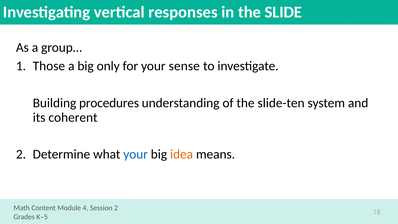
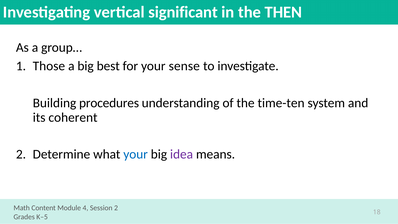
responses: responses -> significant (183, 12)
SLIDE: SLIDE -> THEN (283, 12)
only: only -> best (108, 66)
slide-ten: slide-ten -> time-ten (281, 103)
idea colour: orange -> purple (182, 154)
